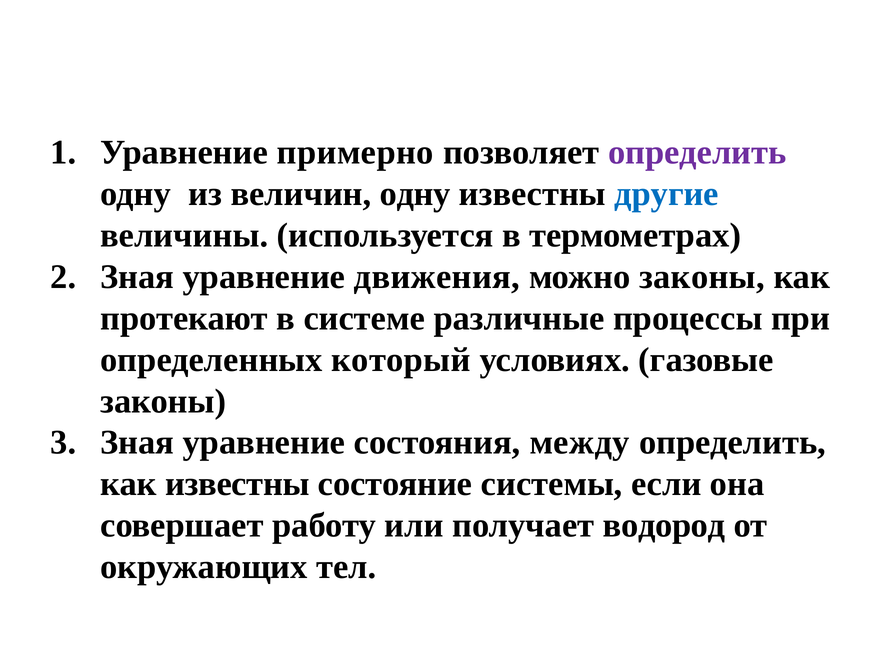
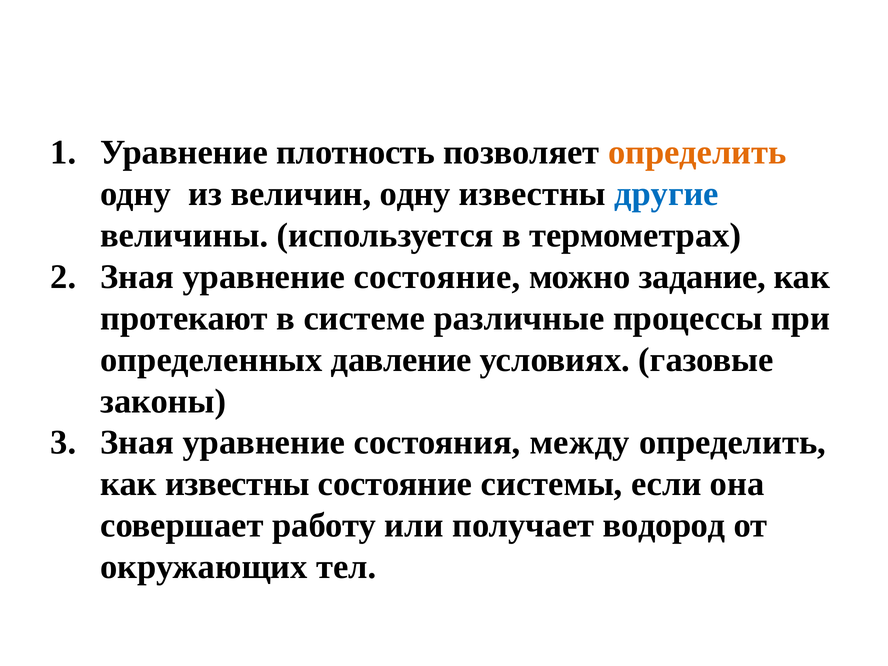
примерно: примерно -> плотность (356, 152)
определить colour: purple -> orange (697, 152)
уравнение движения: движения -> состояние (437, 277)
можно законы: законы -> задание (702, 277)
который: который -> давление (401, 360)
